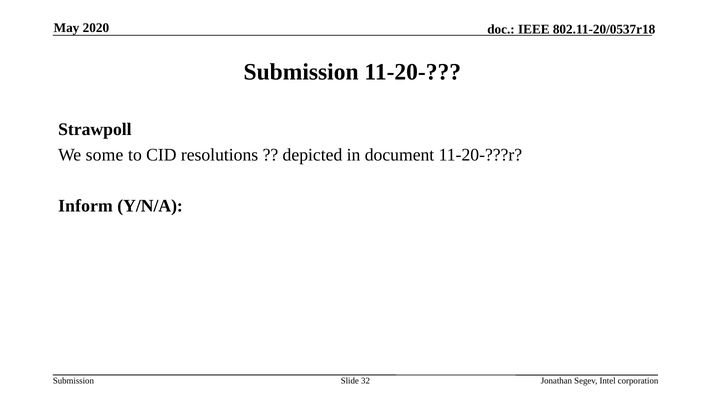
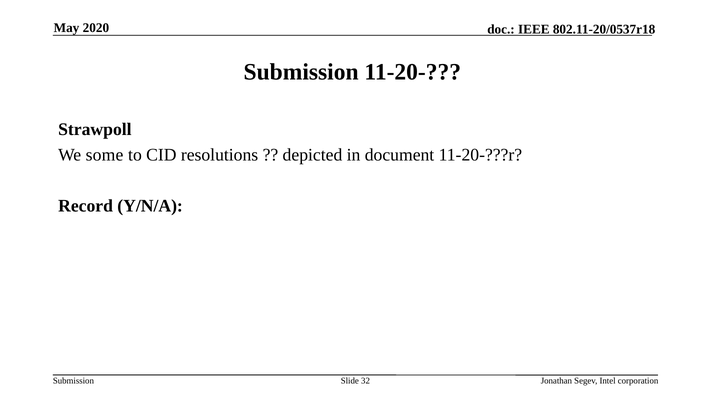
Inform: Inform -> Record (86, 206)
